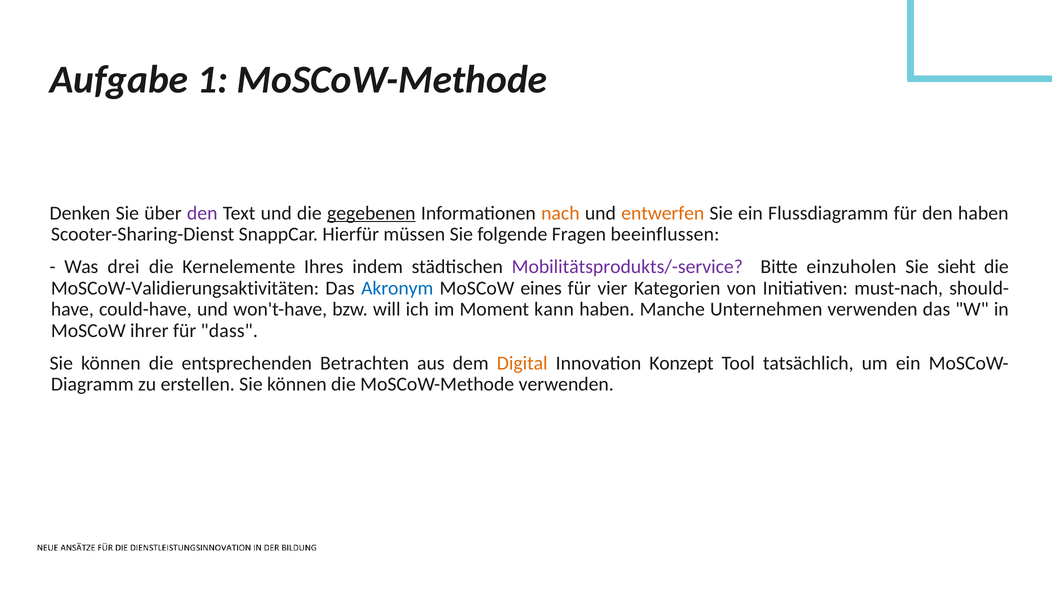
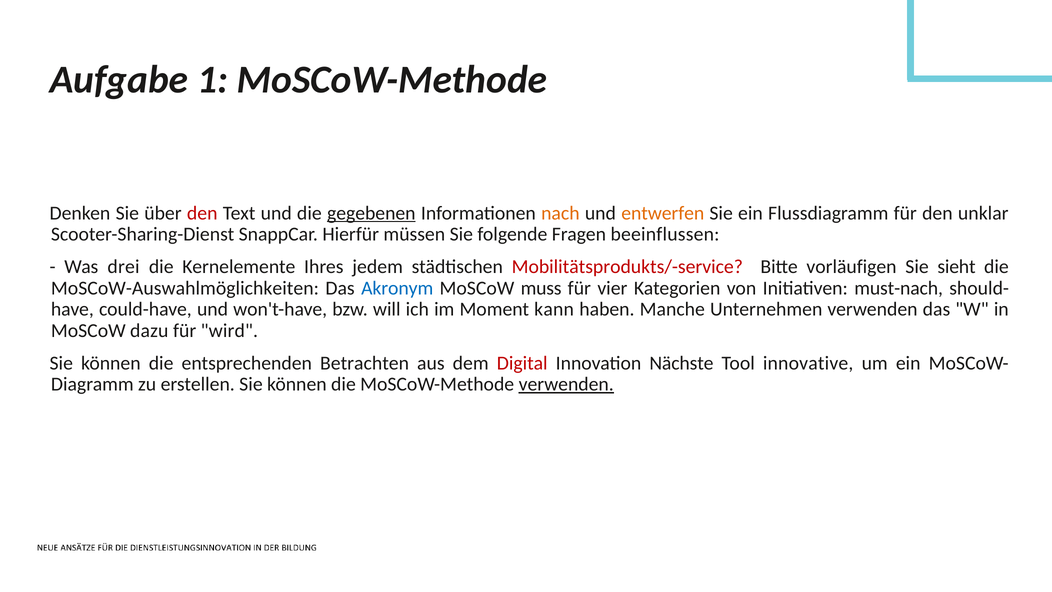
den colour: purple -> red (202, 213)
den haben: haben -> unklar (983, 213)
indem: indem -> jedem (378, 267)
Mobilitätsprodukts/-service colour: purple -> red (627, 267)
einzuholen: einzuholen -> vorläufigen (852, 267)
MoSCoW-Validierungsaktivitäten: MoSCoW-Validierungsaktivitäten -> MoSCoW-Auswahlmöglichkeiten (185, 288)
eines: eines -> muss (541, 288)
ihrer: ihrer -> dazu (149, 331)
dass: dass -> wird (229, 331)
Digital colour: orange -> red (522, 363)
Konzept: Konzept -> Nächste (681, 363)
tatsächlich: tatsächlich -> innovative (808, 363)
verwenden underline: none -> present (566, 384)
